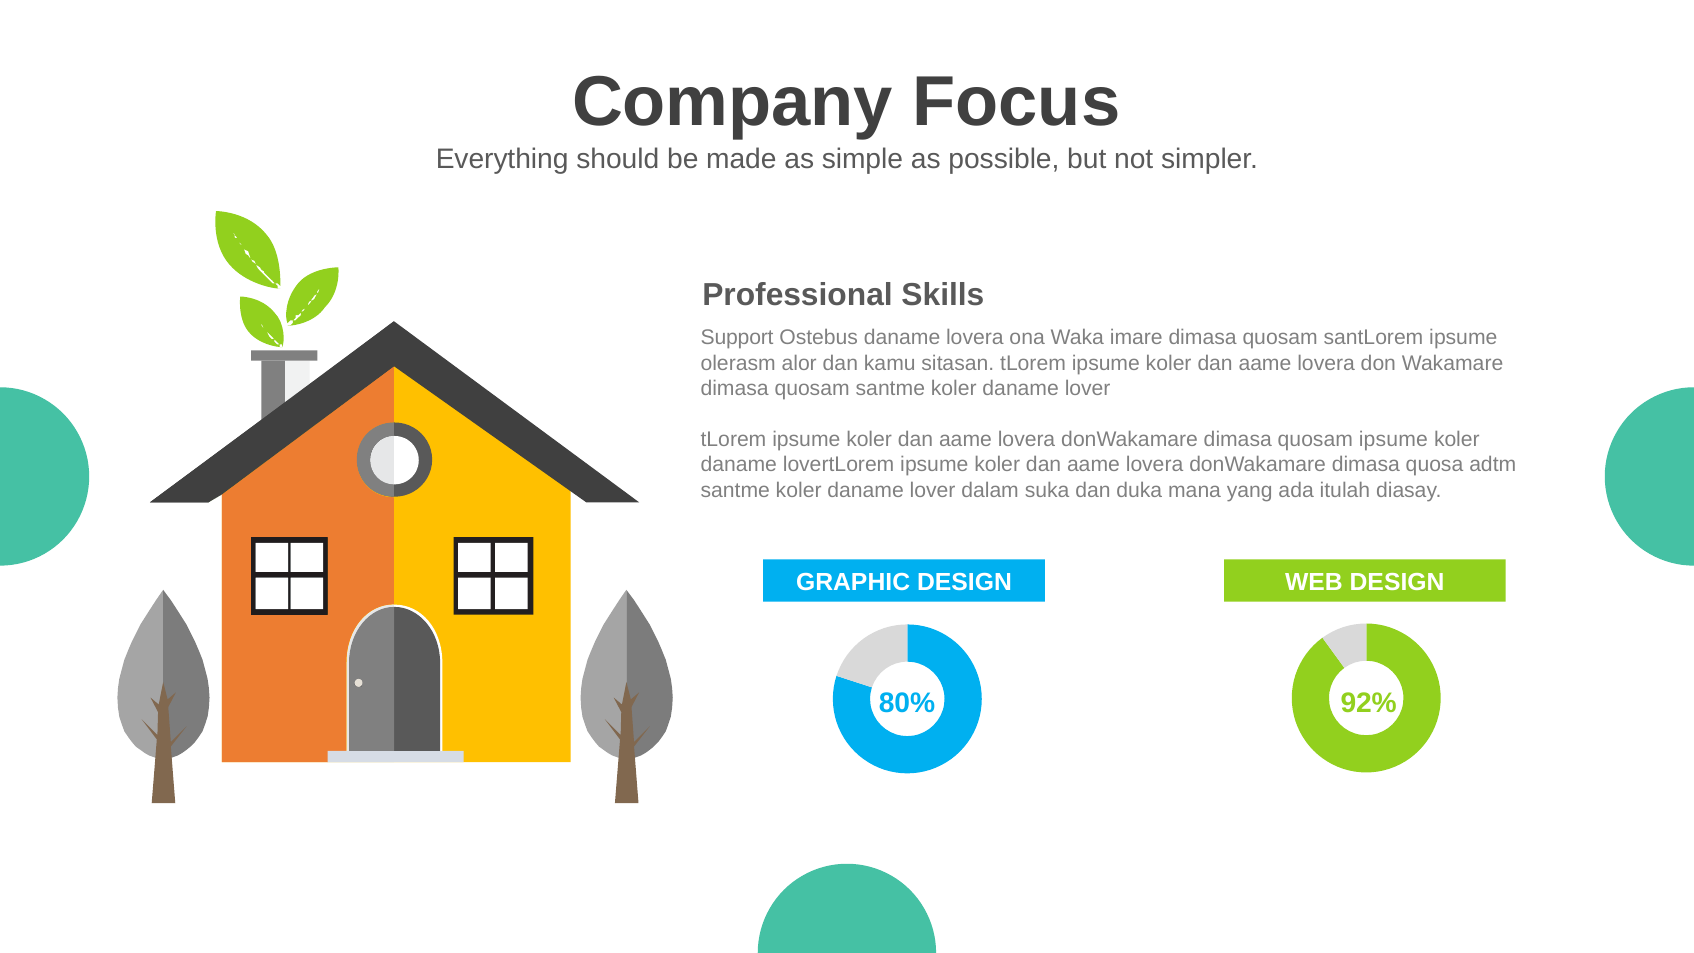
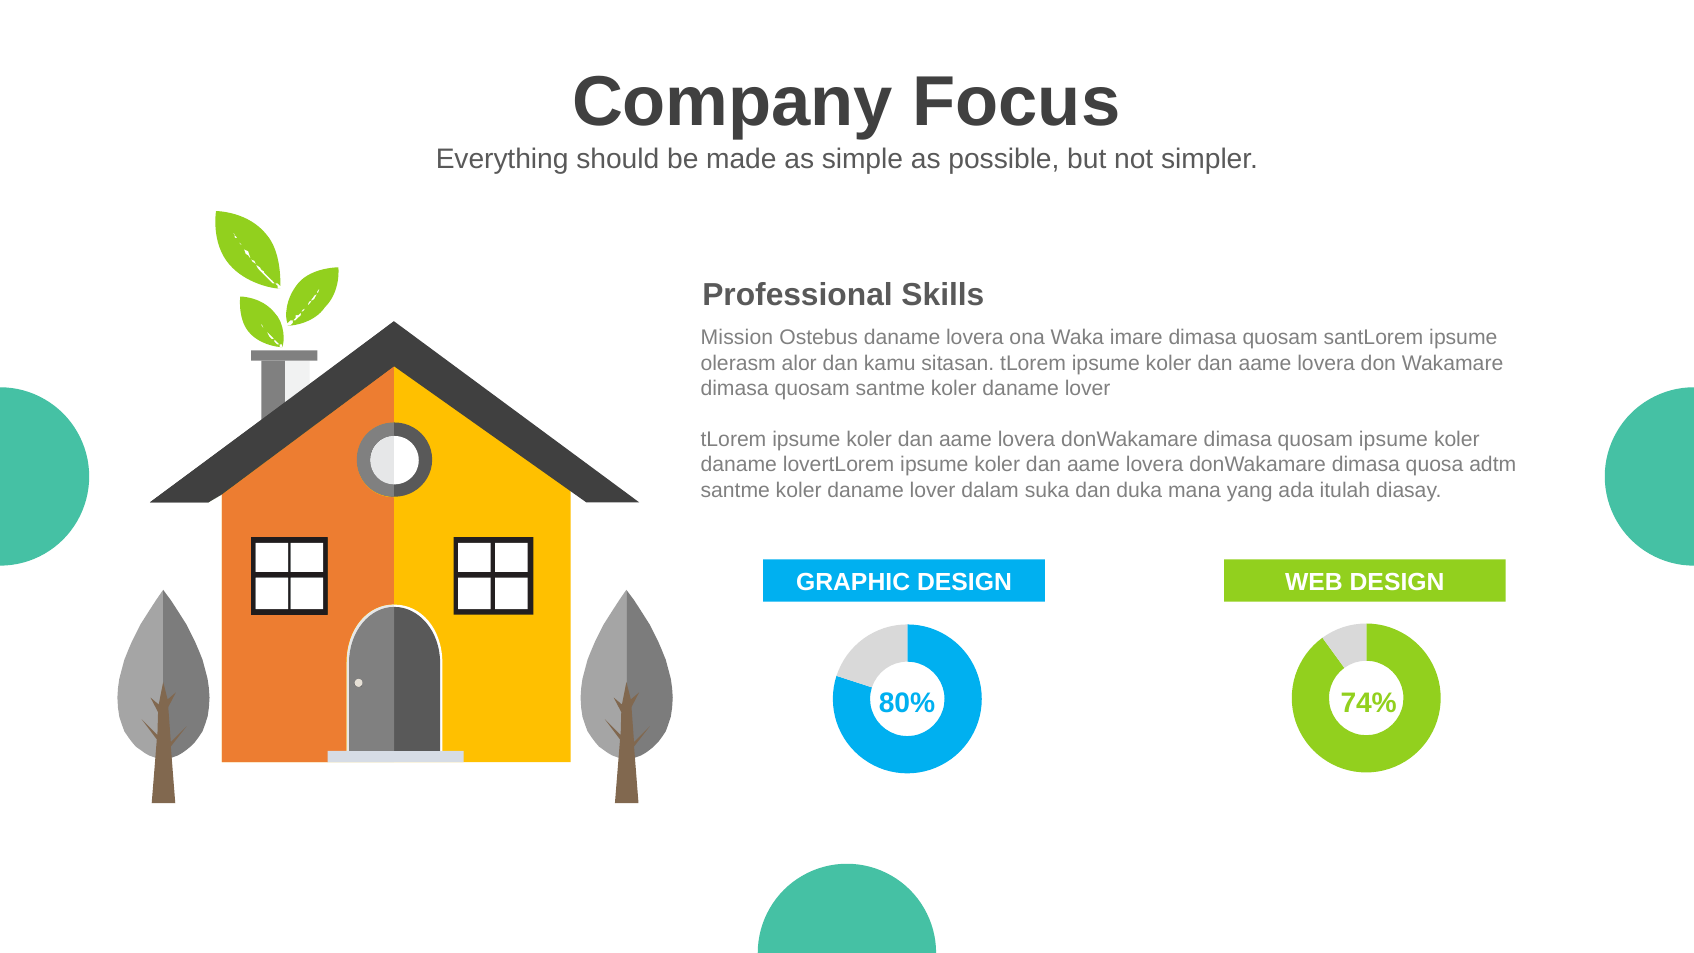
Support: Support -> Mission (737, 338)
92%: 92% -> 74% (1369, 703)
